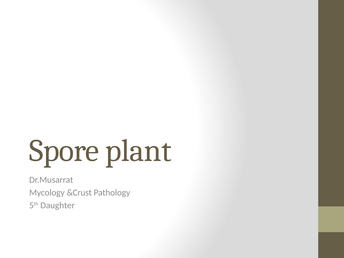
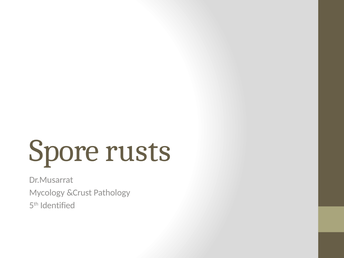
plant: plant -> rusts (138, 151)
Daughter: Daughter -> Identified (58, 205)
